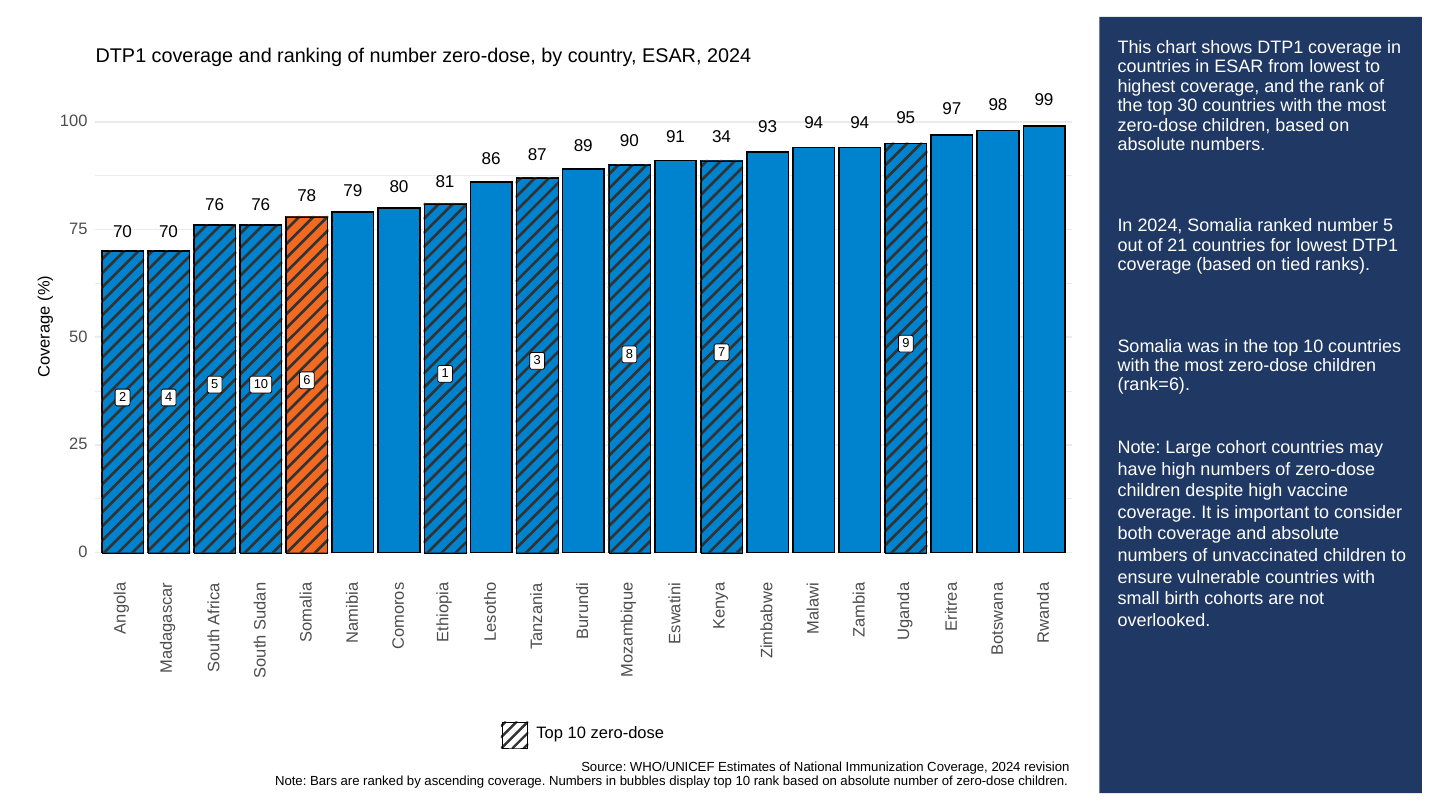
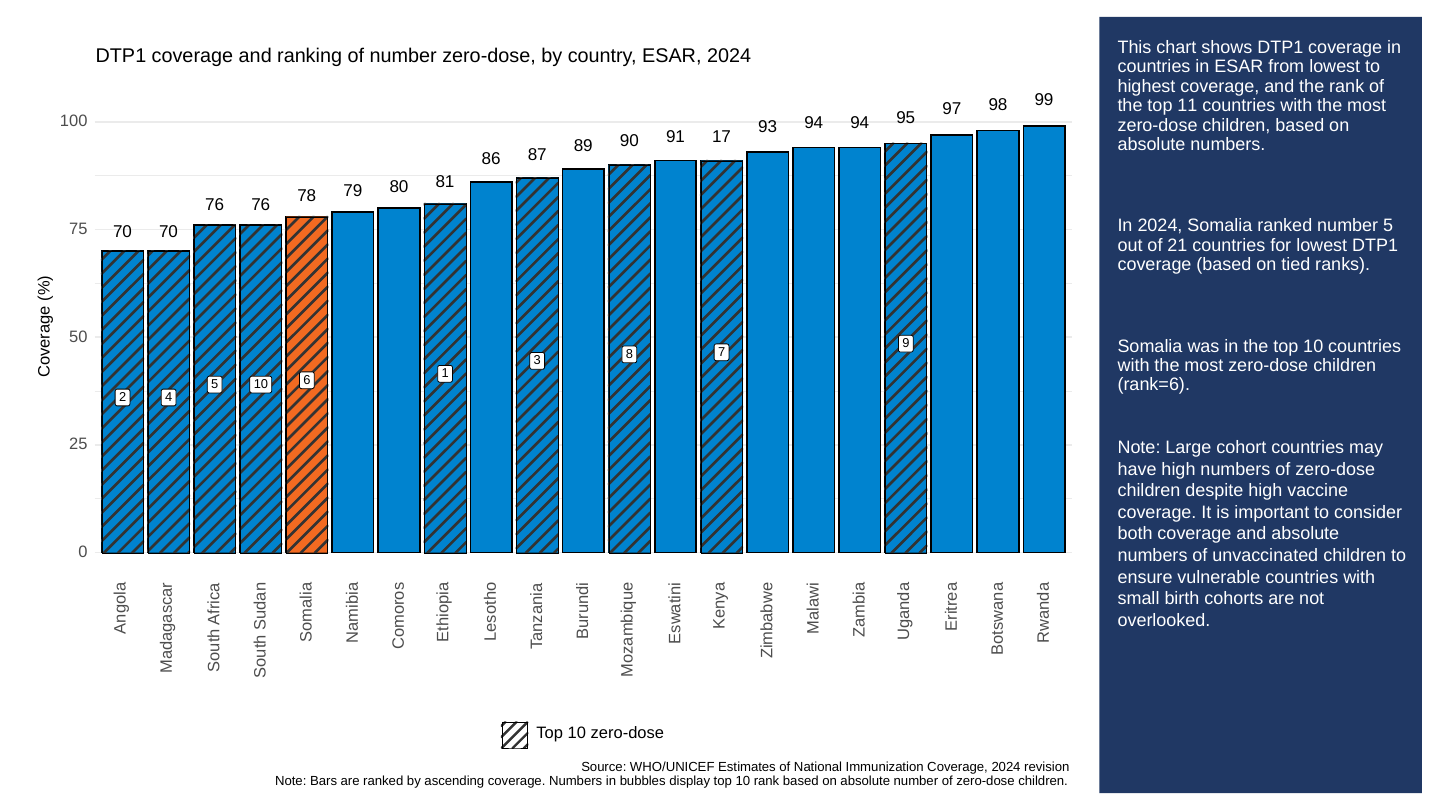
30: 30 -> 11 (1187, 106)
34: 34 -> 17 (722, 136)
